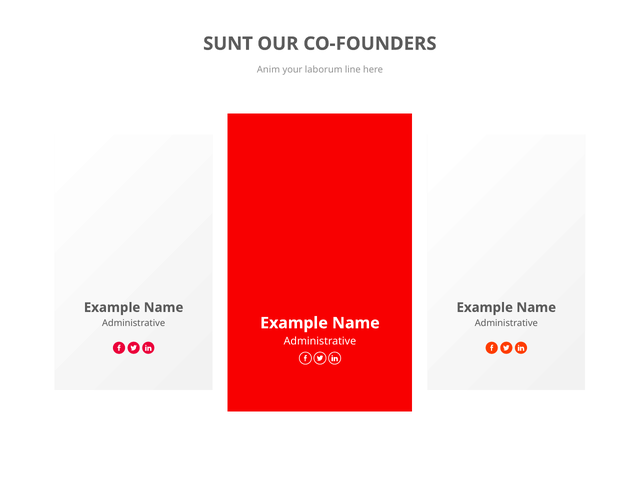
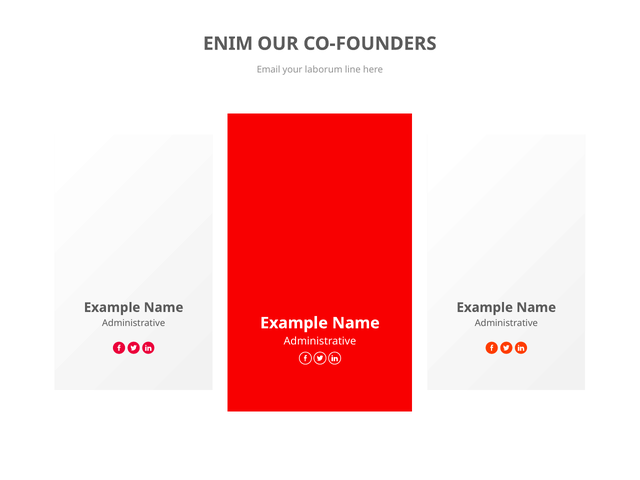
SUNT: SUNT -> ENIM (228, 44)
Anim: Anim -> Email (269, 70)
